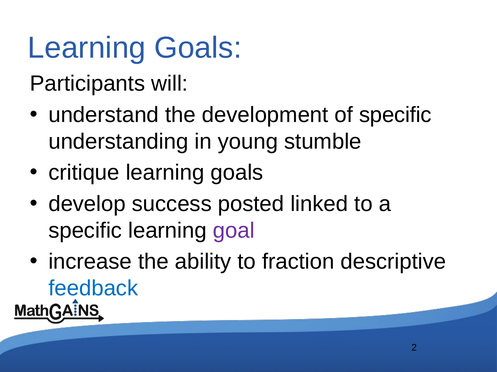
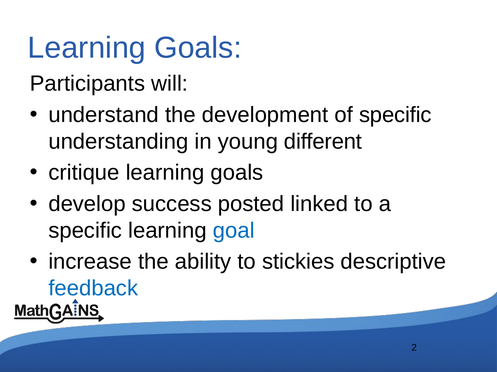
stumble: stumble -> different (323, 142)
goal colour: purple -> blue (234, 231)
fraction: fraction -> stickies (298, 262)
